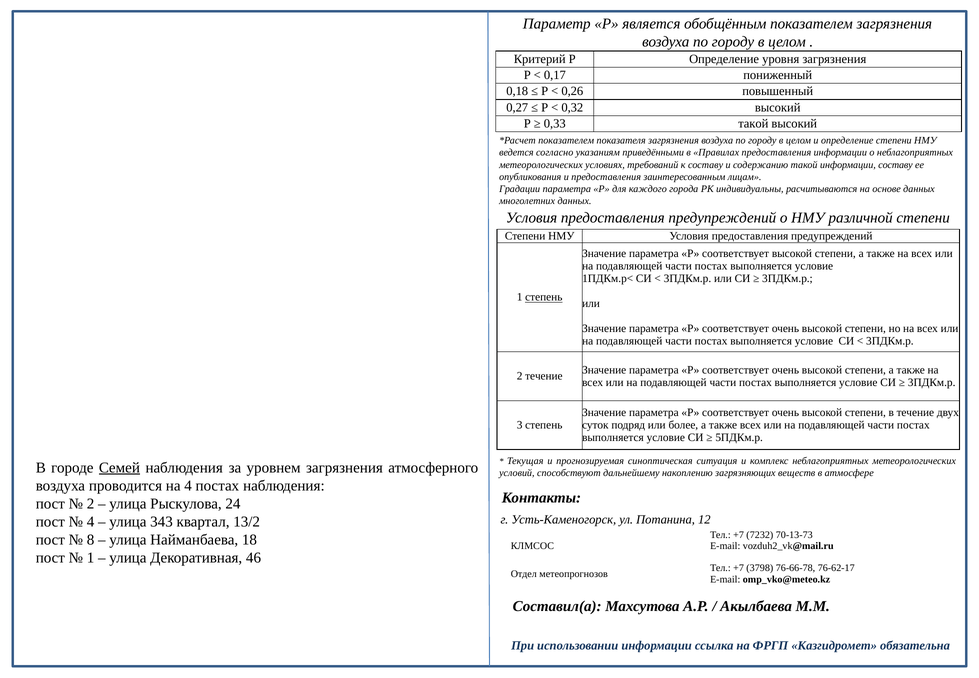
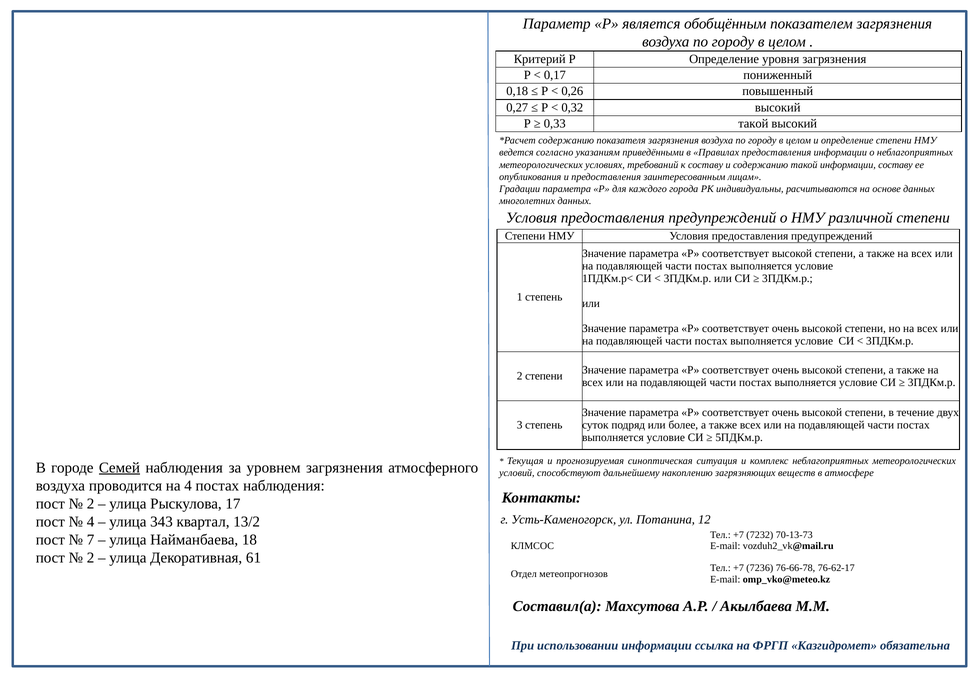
показателем: показателем -> содержанию (566, 141)
степень underline: present -> none (544, 297)
2 течение: течение -> степени (544, 376)
24: 24 -> 17 (233, 504)
8: 8 -> 7 (91, 540)
1: 1 -> 2 (91, 558)
46: 46 -> 61 (254, 558)
3798: 3798 -> 7236 (760, 568)
